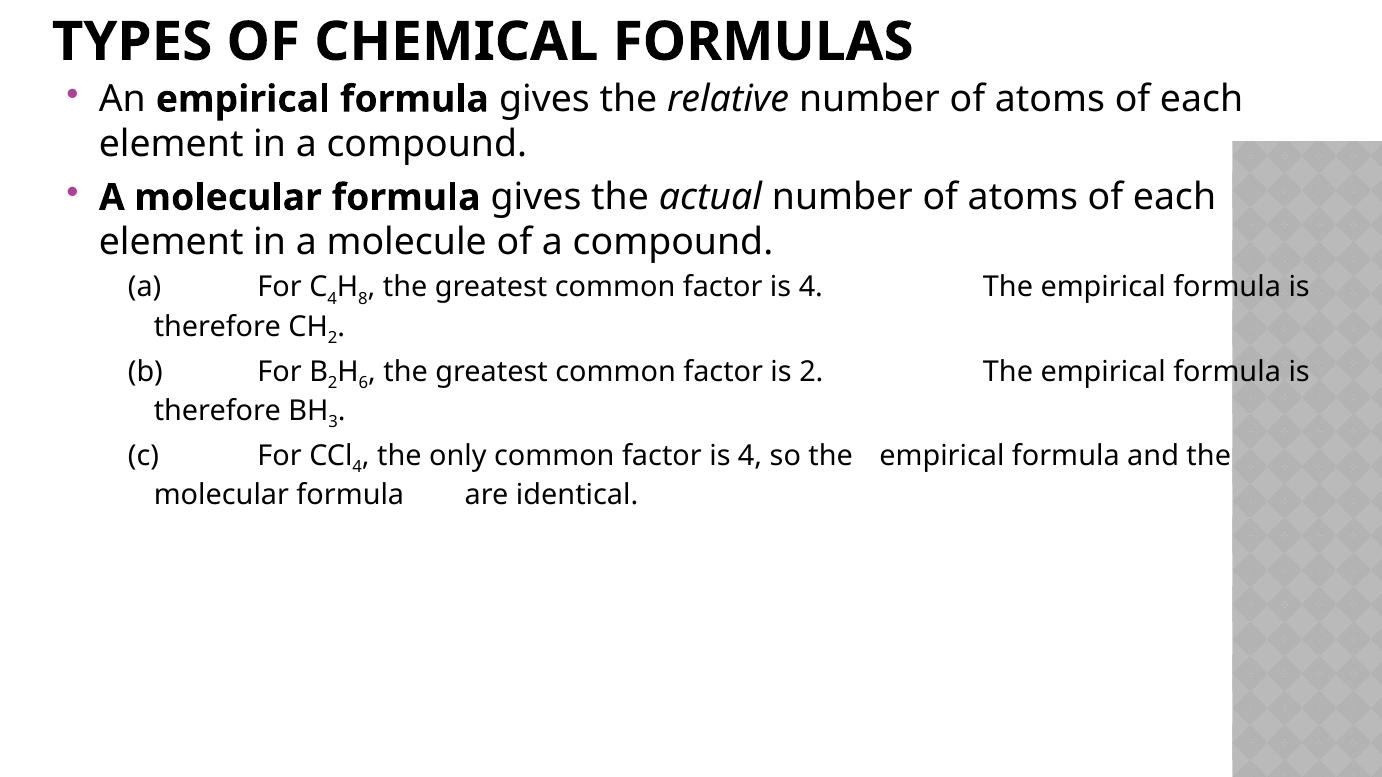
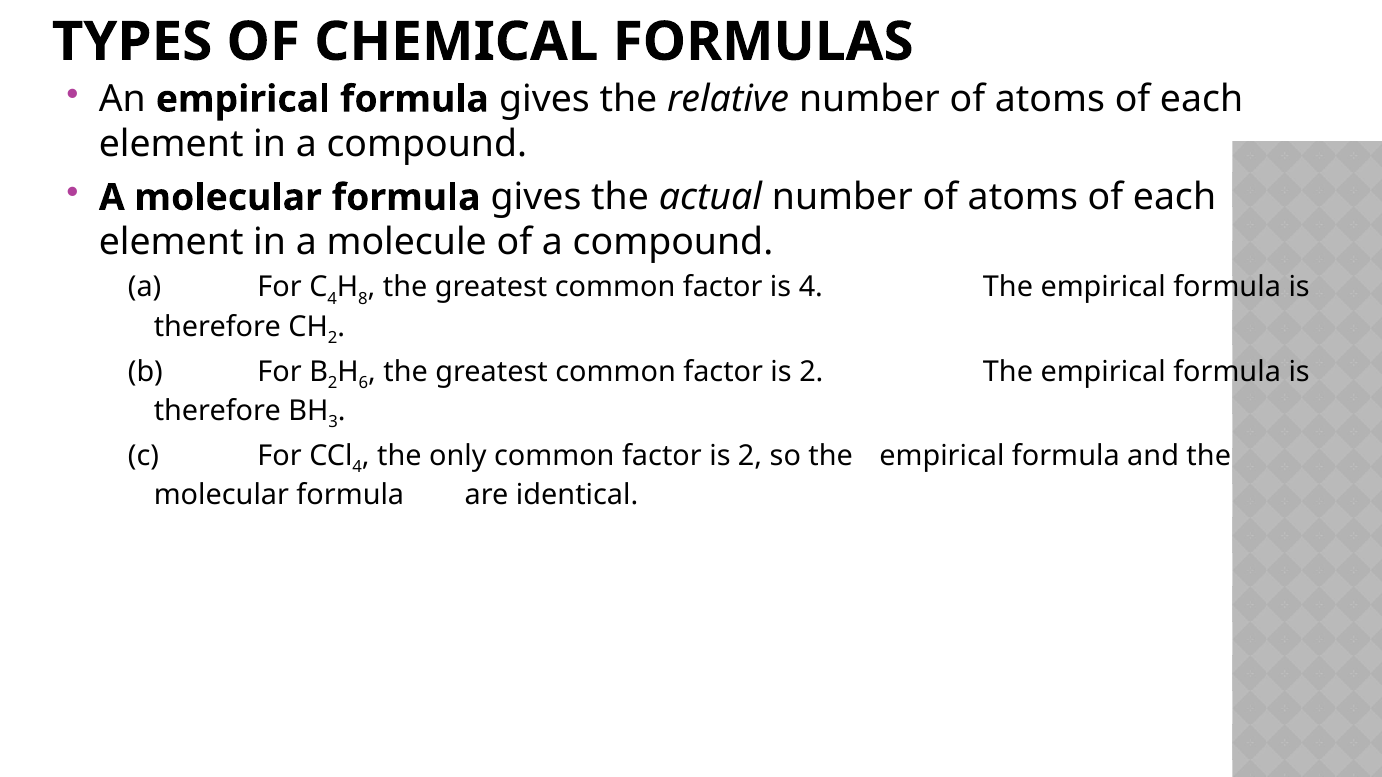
4: 4 -> 2 (750, 456)
